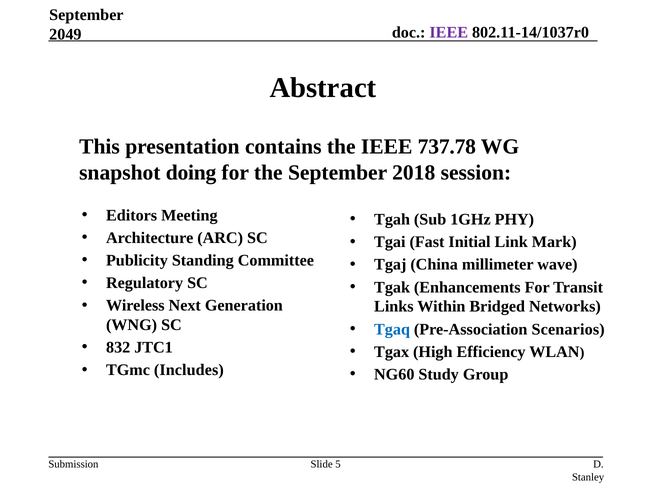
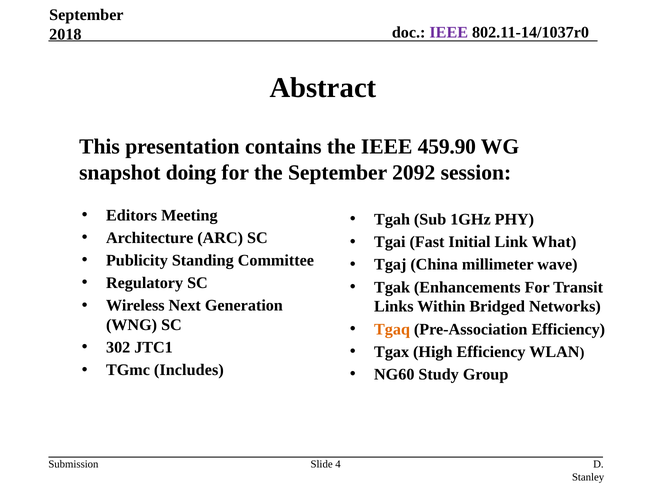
2049: 2049 -> 2018 (65, 34)
737.78: 737.78 -> 459.90 (447, 147)
2018: 2018 -> 2092 (414, 173)
Mark: Mark -> What (554, 242)
Tgaq colour: blue -> orange (392, 330)
Pre-Association Scenarios: Scenarios -> Efficiency (568, 330)
832: 832 -> 302 (118, 348)
5: 5 -> 4 (338, 465)
